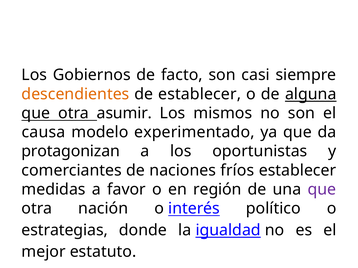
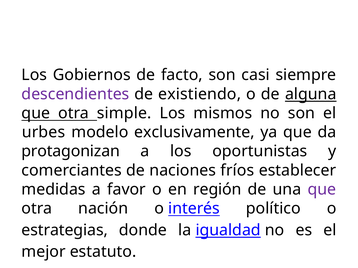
descendientes colour: orange -> purple (75, 94)
de establecer: establecer -> existiendo (200, 94)
asumir: asumir -> simple (124, 113)
causa: causa -> urbes (43, 132)
experimentado: experimentado -> exclusivamente (194, 132)
